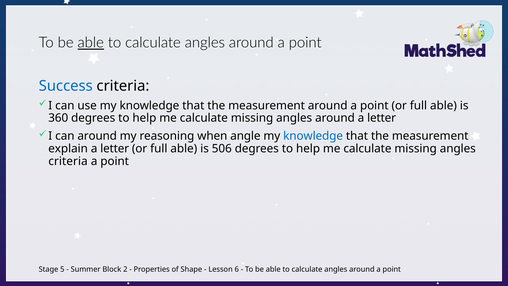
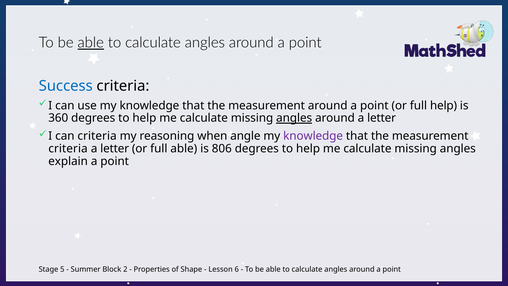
point or full able: able -> help (444, 105)
angles underline: none -> present (294, 118)
can around: around -> criteria (97, 136)
knowledge colour: blue -> purple (313, 136)
explain: explain -> criteria (68, 148)
506: 506 -> 806 (222, 148)
criteria: criteria -> explain (68, 161)
